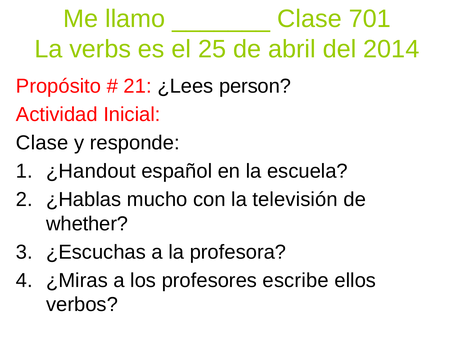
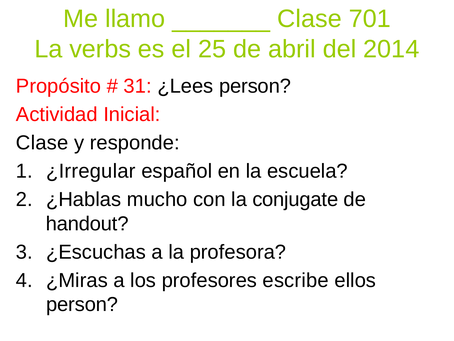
21: 21 -> 31 (138, 86)
¿Handout: ¿Handout -> ¿Irregular (91, 171)
televisión: televisión -> conjugate (295, 199)
whether: whether -> handout (87, 223)
verbos: verbos -> person (82, 304)
